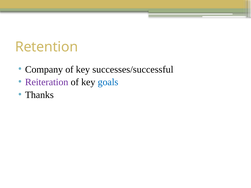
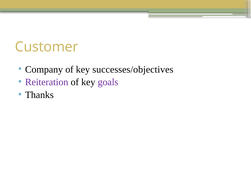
Retention: Retention -> Customer (47, 47)
successes/successful: successes/successful -> successes/objectives (133, 70)
goals colour: blue -> purple (108, 82)
